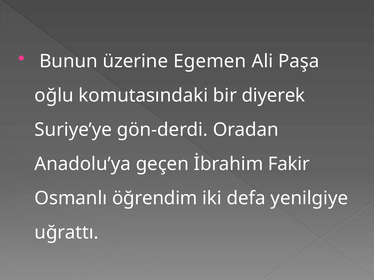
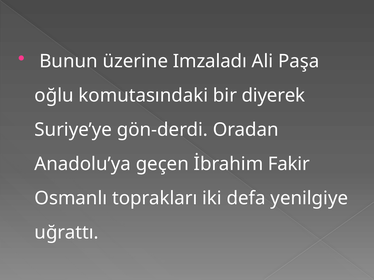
Egemen: Egemen -> Imzaladı (210, 61)
öğrendim: öğrendim -> toprakları (155, 199)
